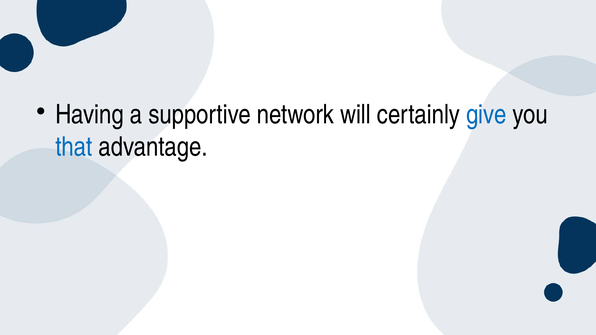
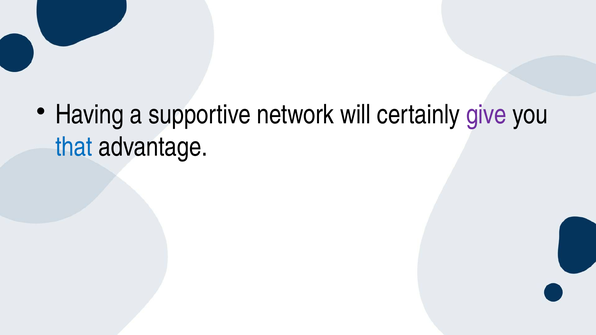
give colour: blue -> purple (486, 115)
